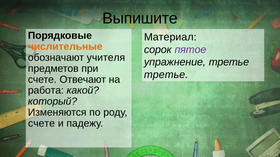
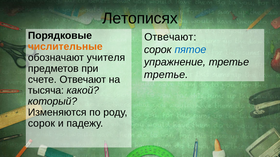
Выпишите: Выпишите -> Летописях (140, 18)
Материал: Материал -> Отвечают (170, 37)
пятое colour: purple -> blue (190, 50)
работа: работа -> тысяча (46, 91)
счете: счете -> сорок (41, 124)
